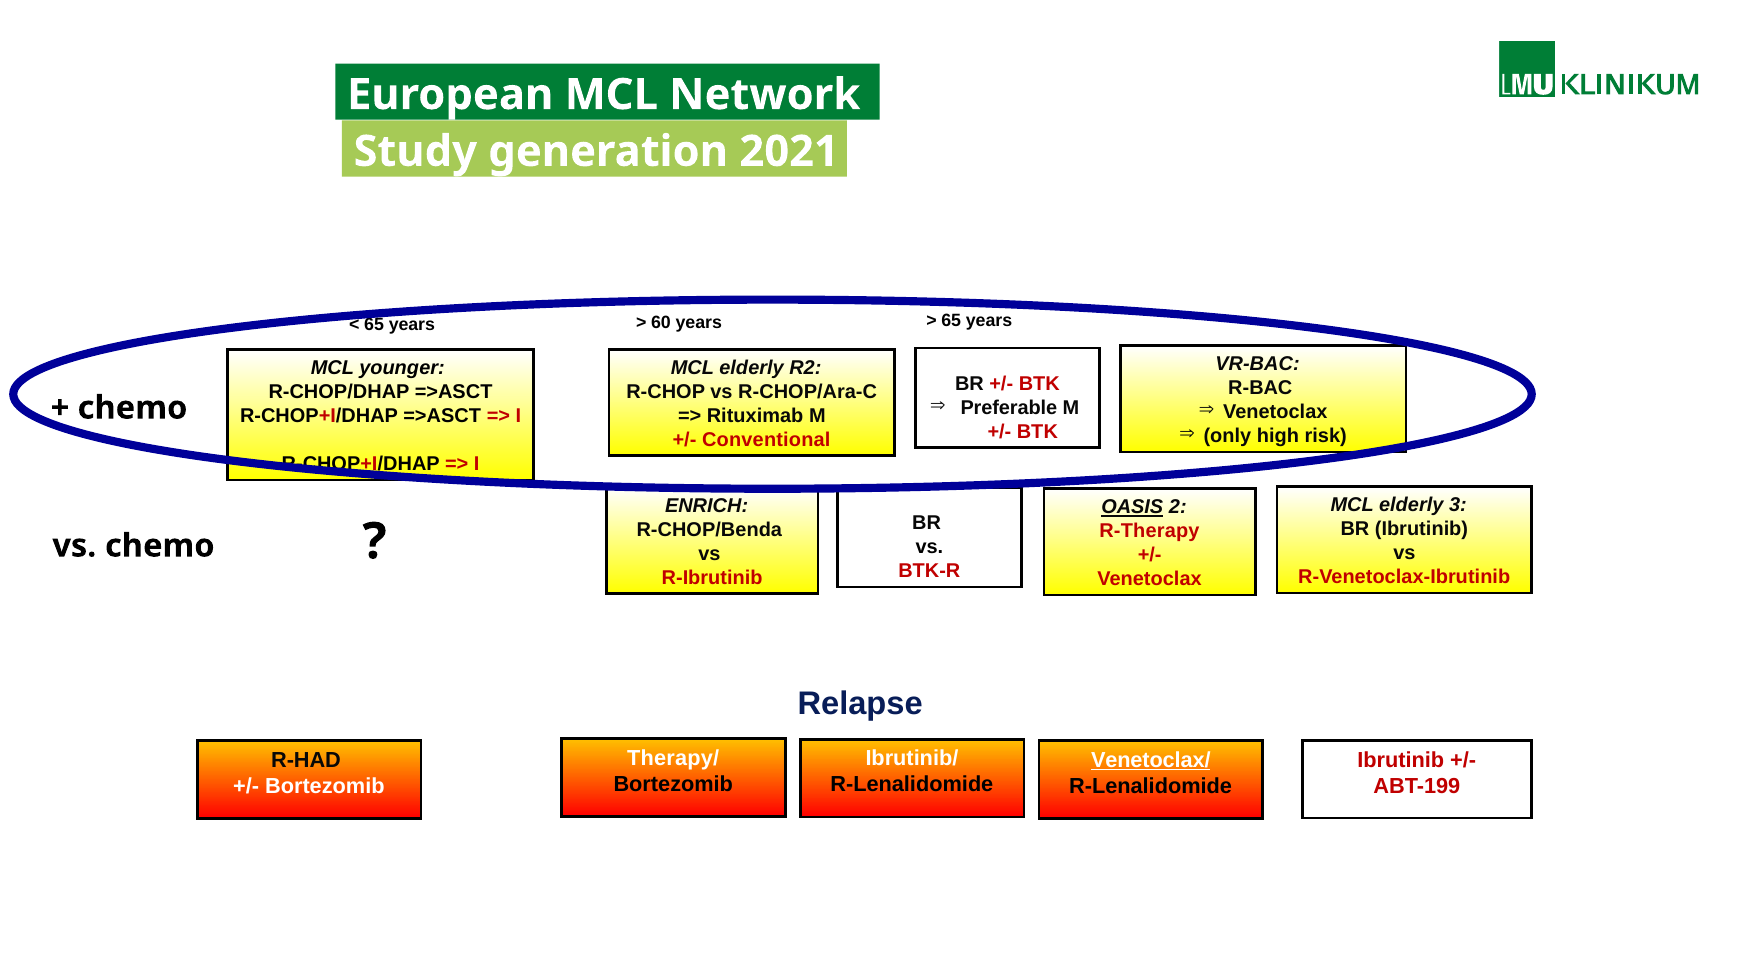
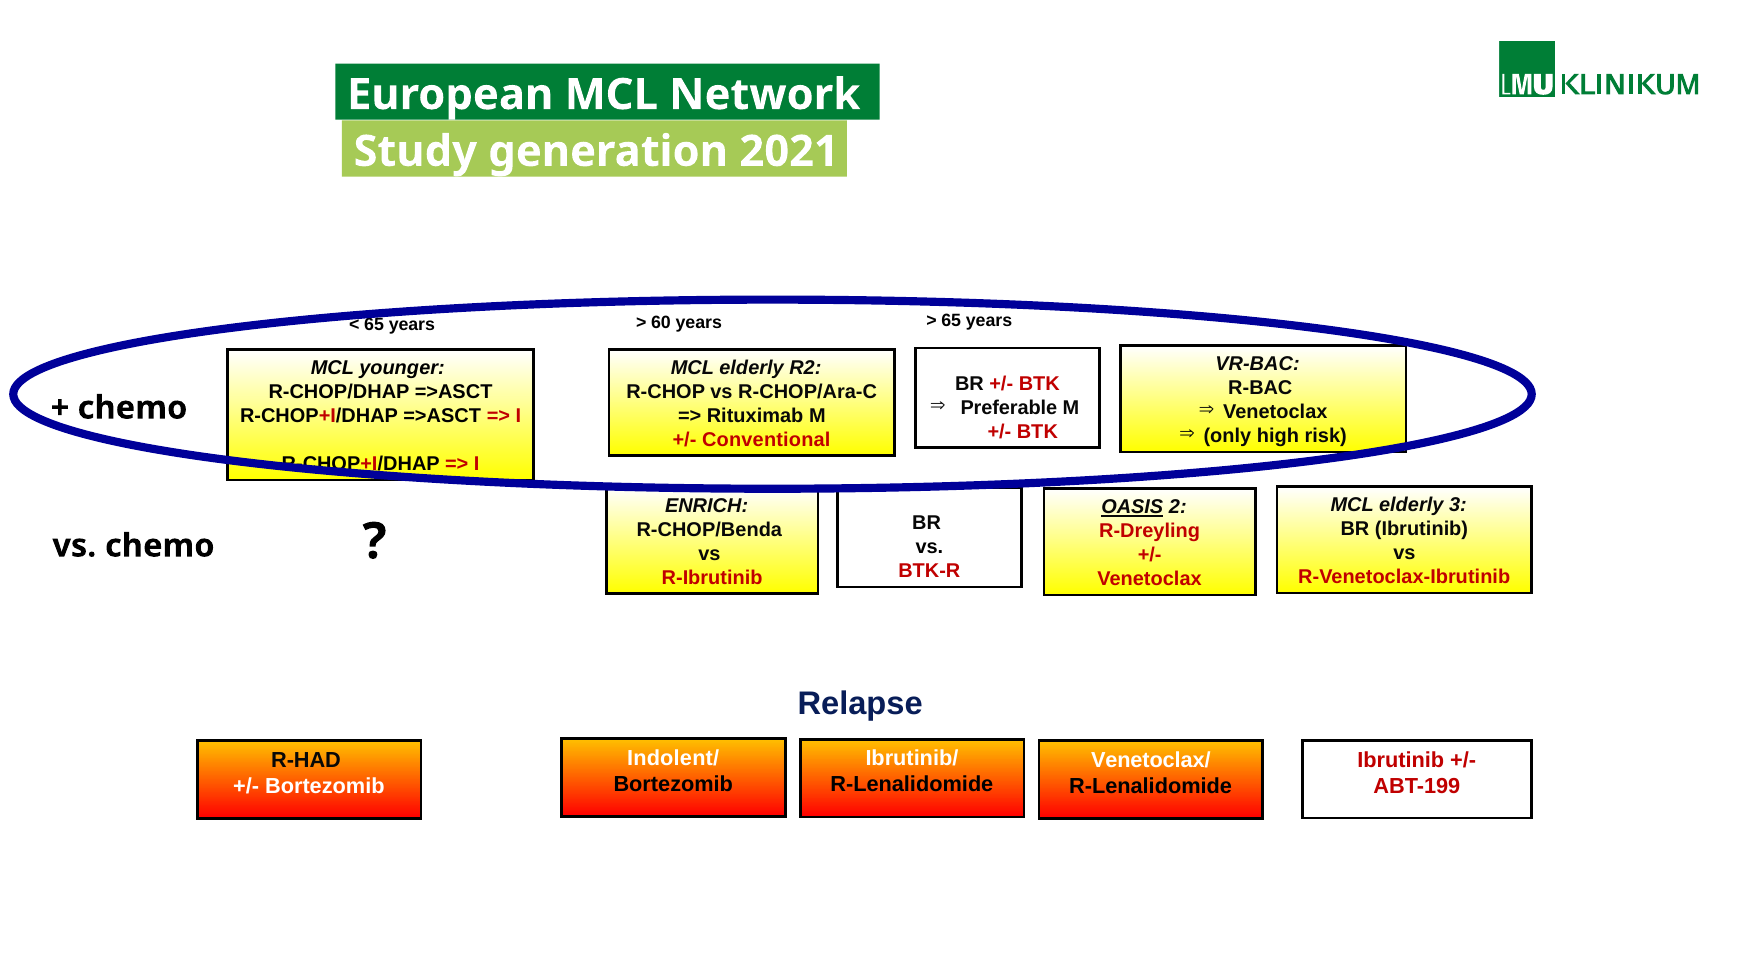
R-Therapy: R-Therapy -> R-Dreyling (1150, 531)
Therapy/: Therapy/ -> Indolent/ (673, 758)
Venetoclax/ underline: present -> none (1151, 760)
